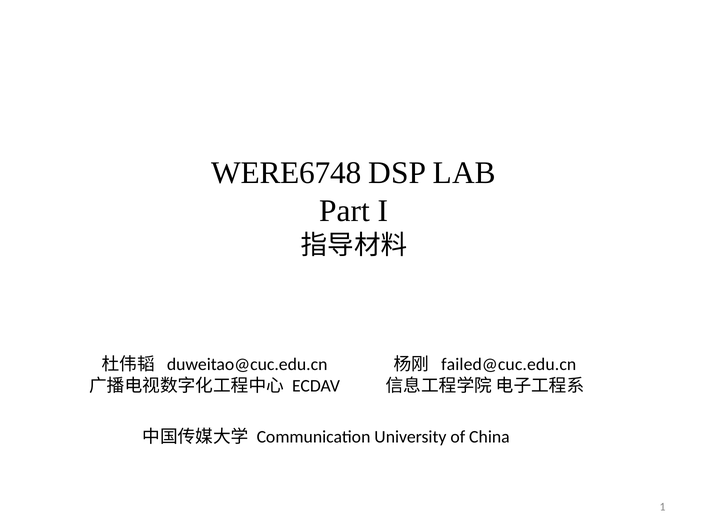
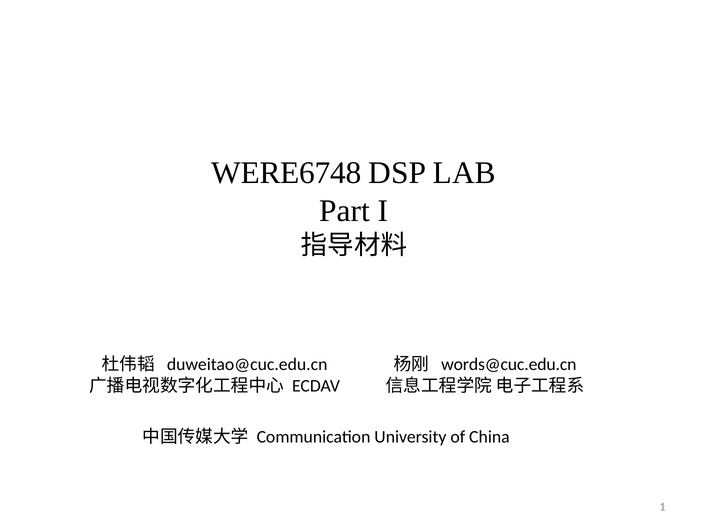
failed@cuc.edu.cn: failed@cuc.edu.cn -> words@cuc.edu.cn (509, 364)
